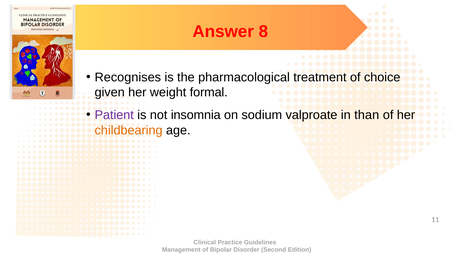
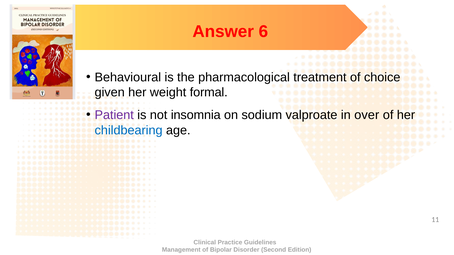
8: 8 -> 6 (263, 32)
Recognises: Recognises -> Behavioural (128, 77)
than: than -> over (367, 115)
childbearing colour: orange -> blue (129, 130)
